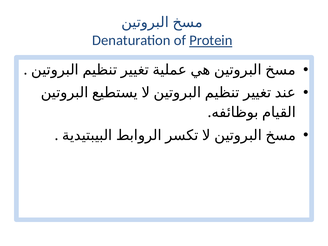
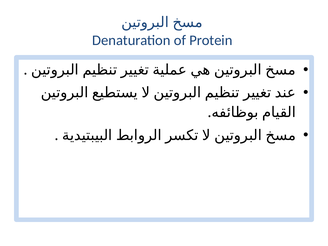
Protein underline: present -> none (211, 40)
